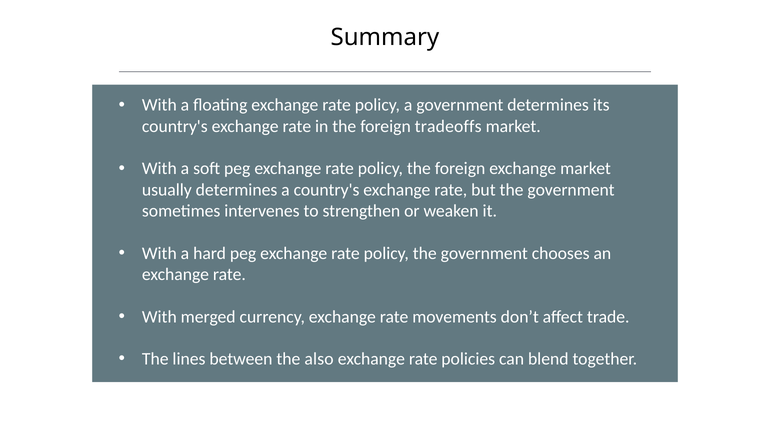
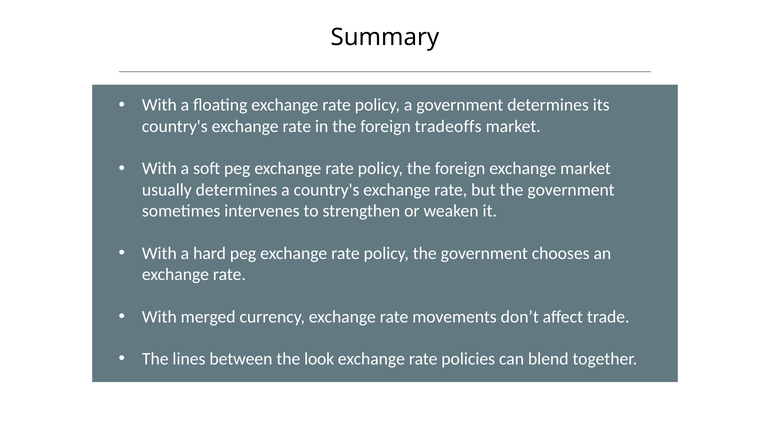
also: also -> look (319, 359)
